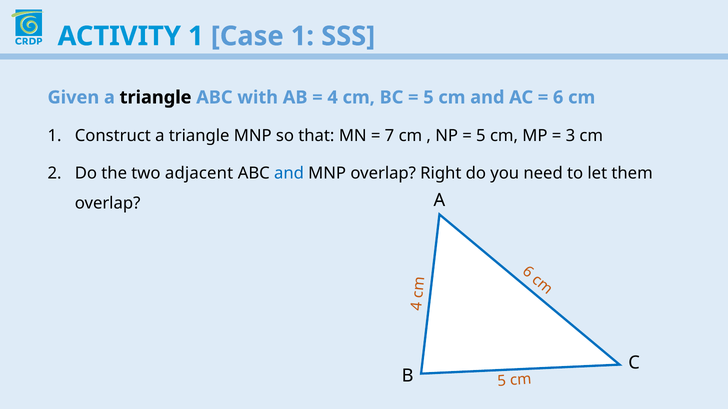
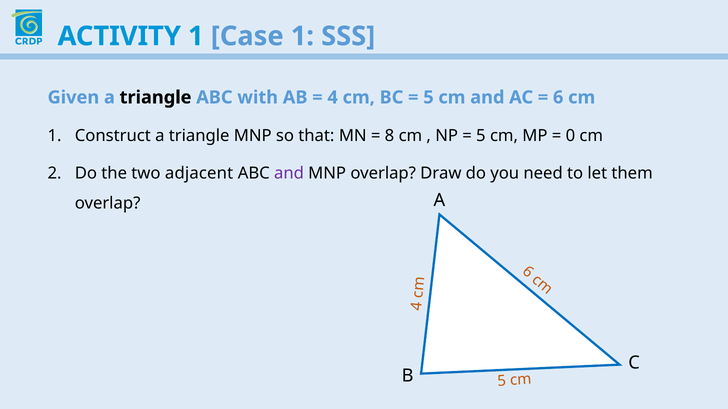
7: 7 -> 8 (390, 136)
3: 3 -> 0 (570, 136)
and colour: blue -> purple (289, 173)
Right: Right -> Draw (441, 173)
